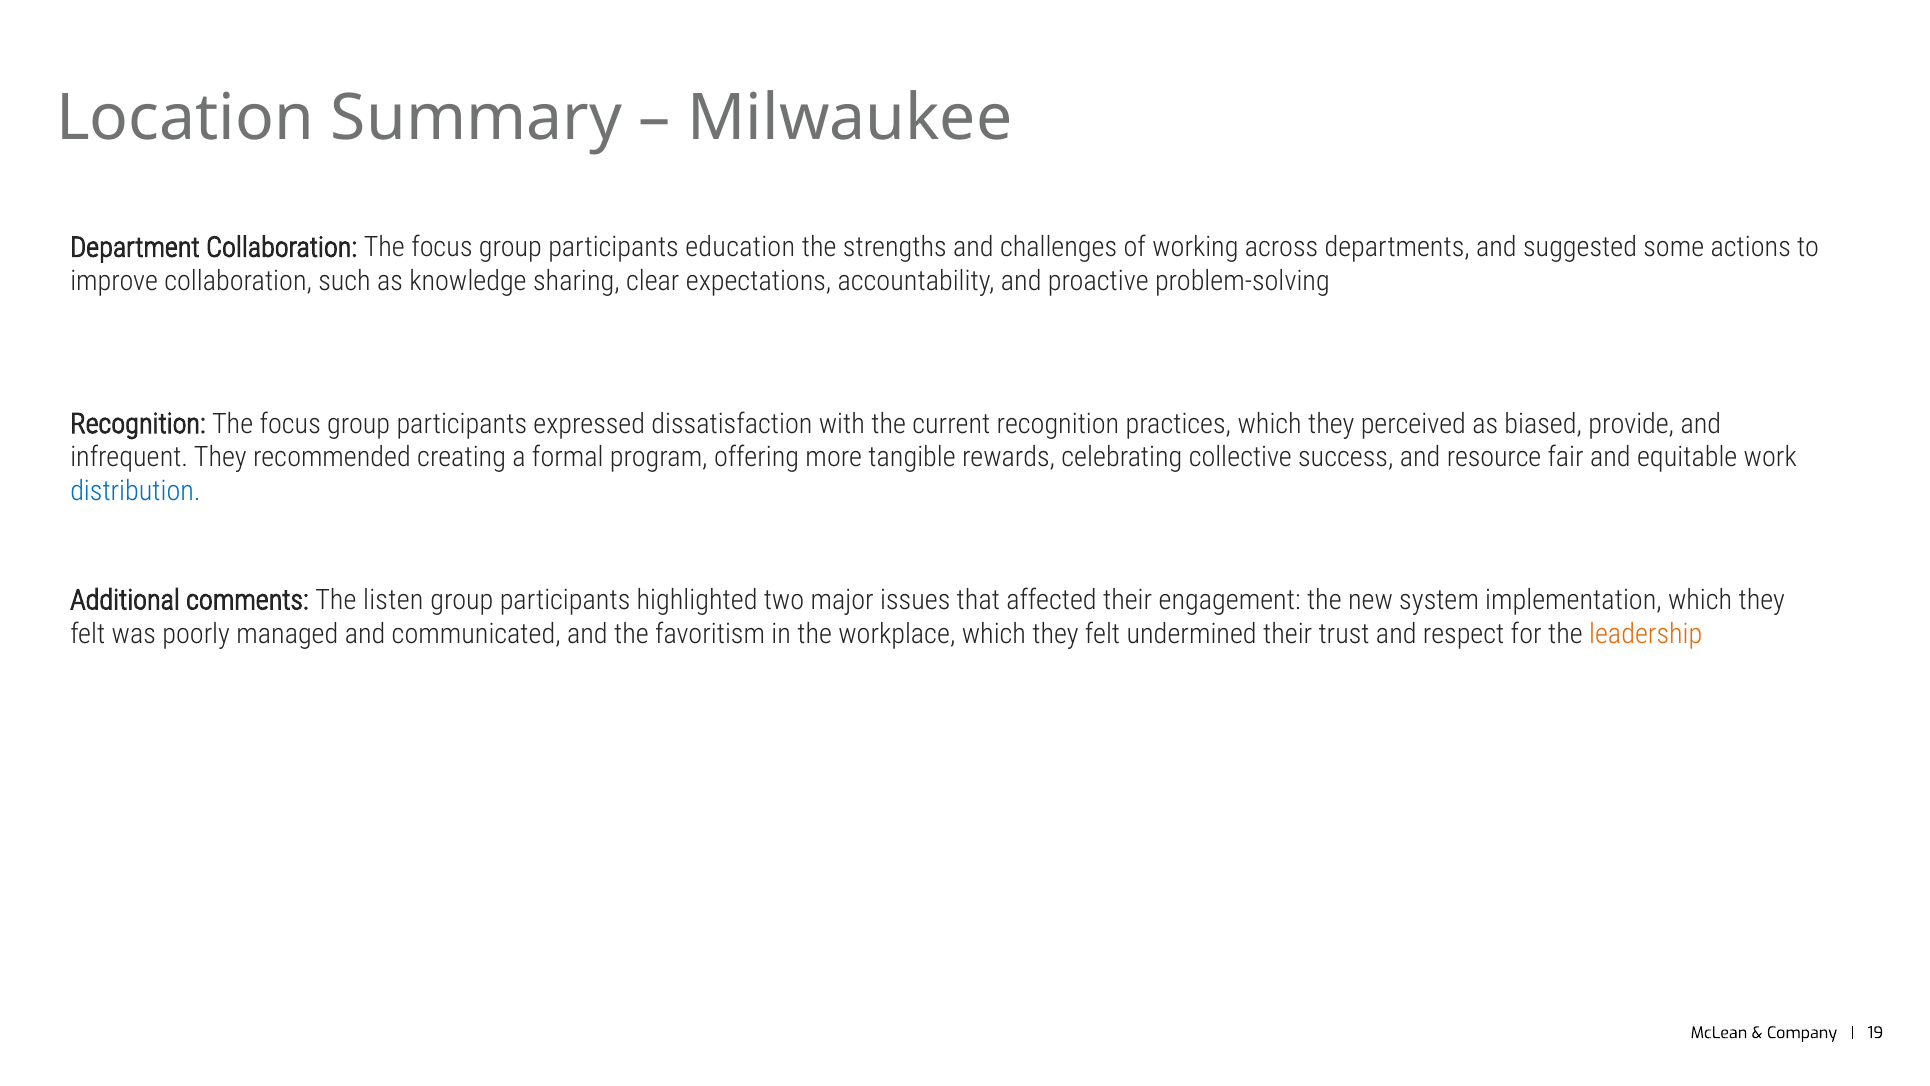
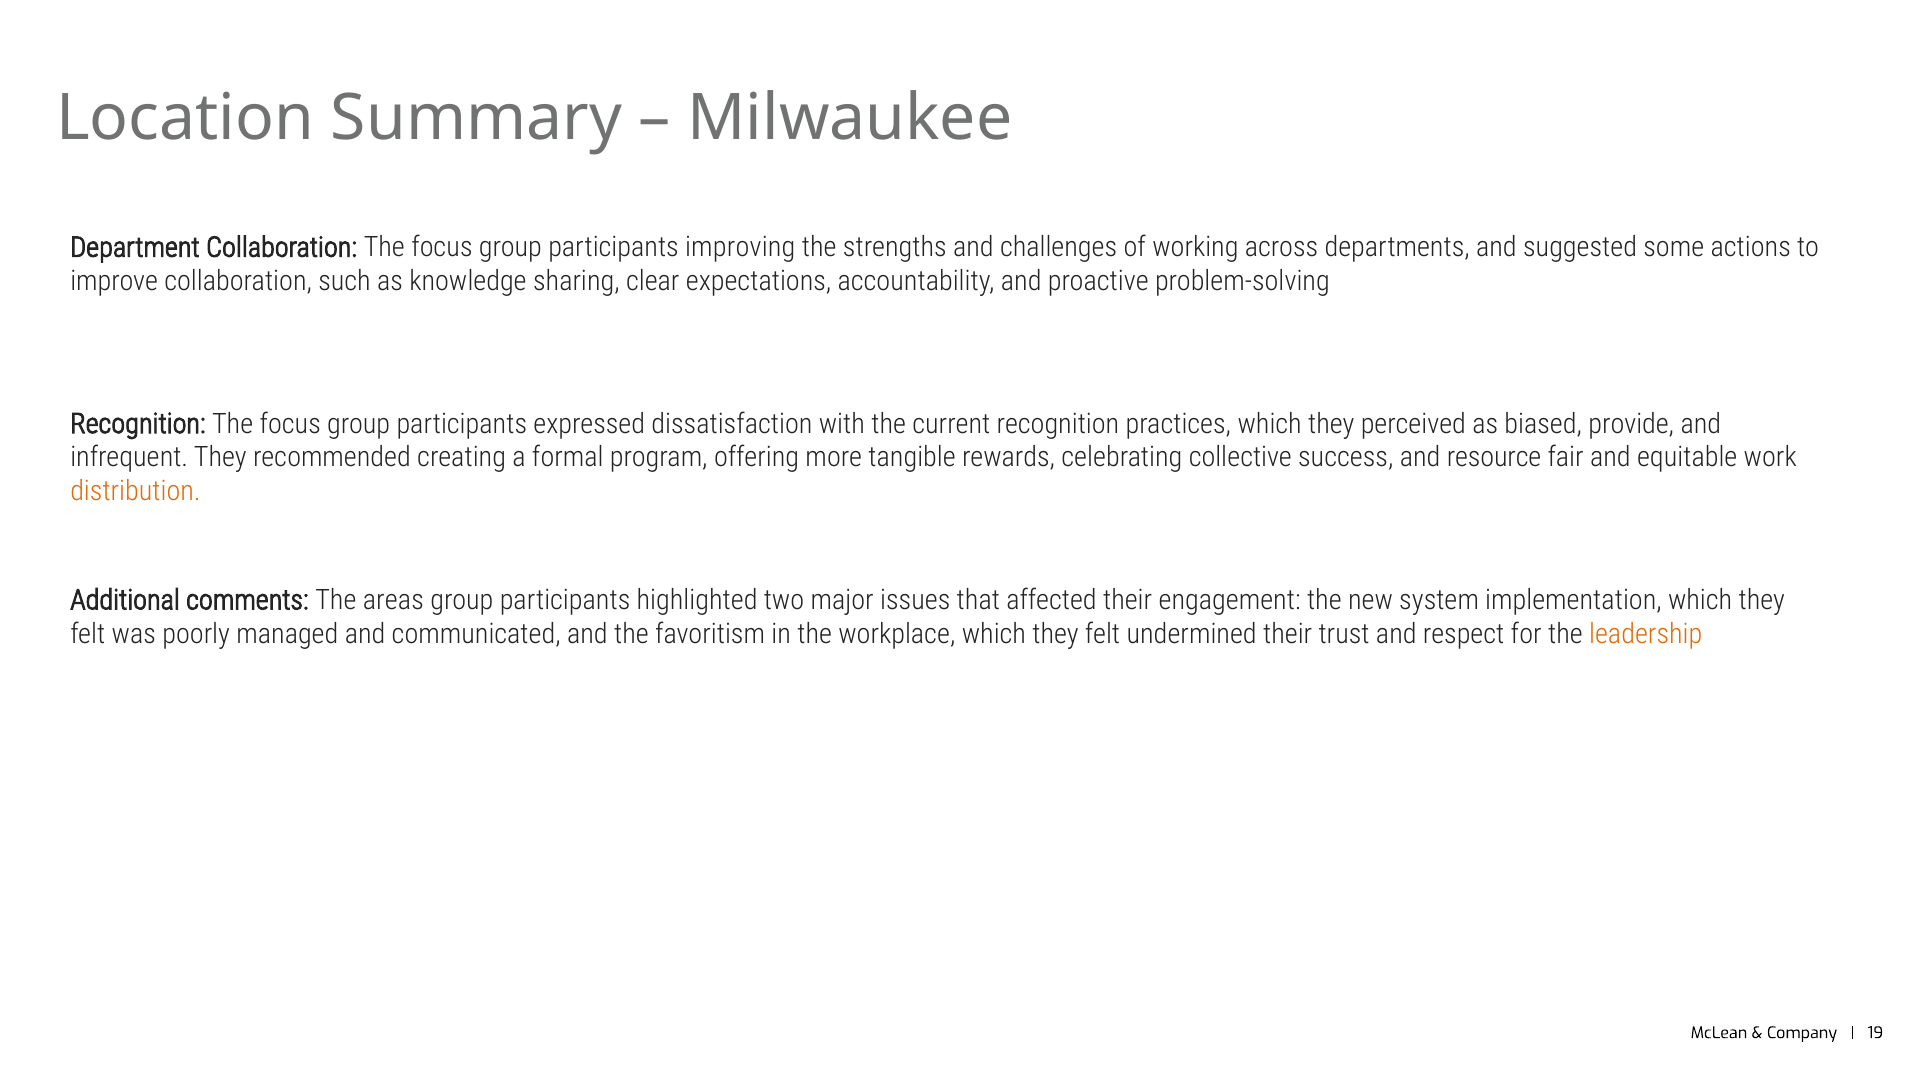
education: education -> improving (740, 247)
distribution colour: blue -> orange (135, 491)
listen: listen -> areas (393, 600)
